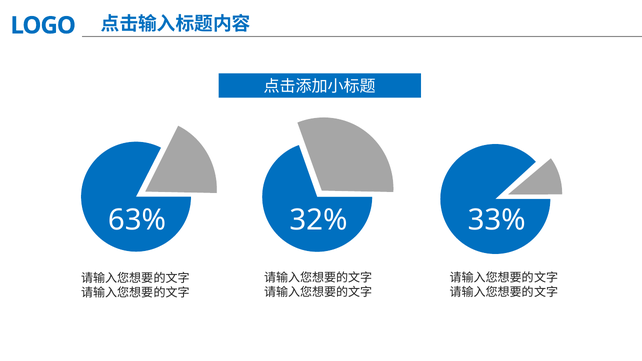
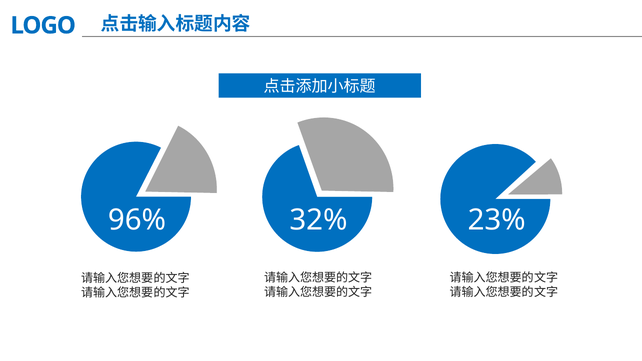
63%: 63% -> 96% (137, 220)
33%: 33% -> 23% (497, 220)
